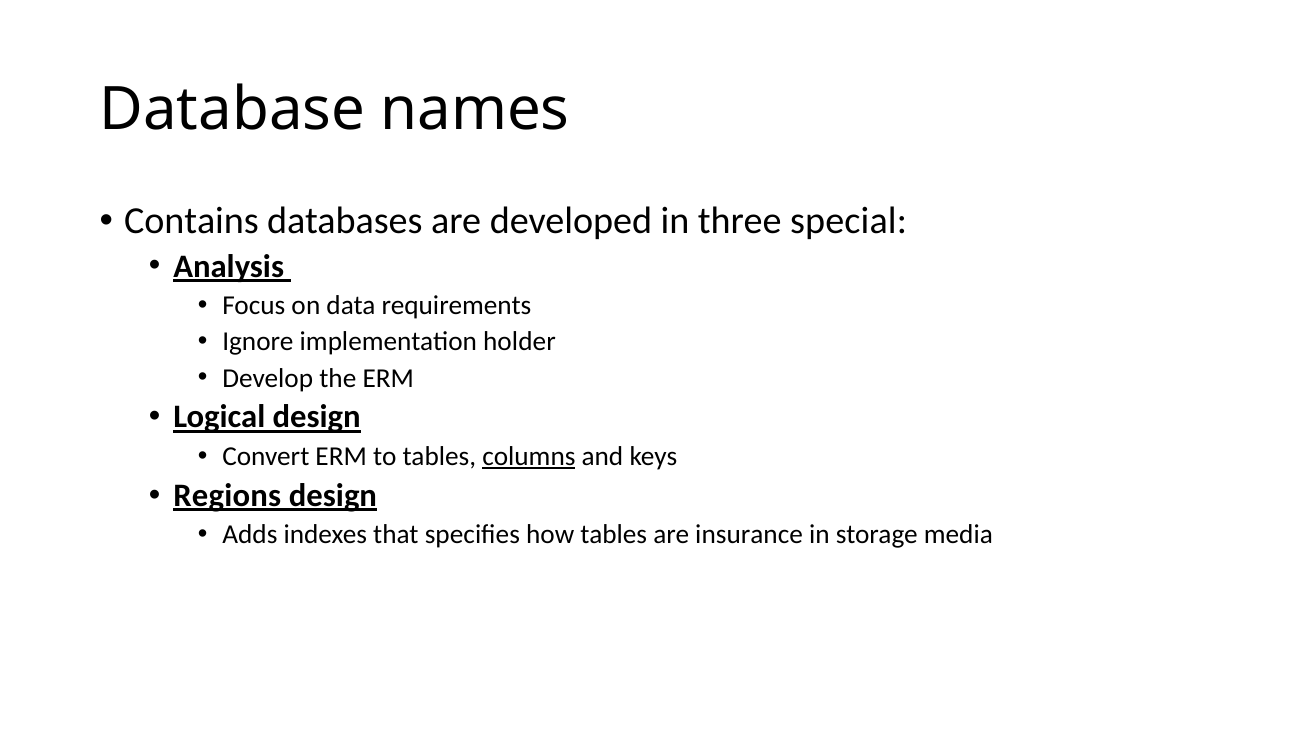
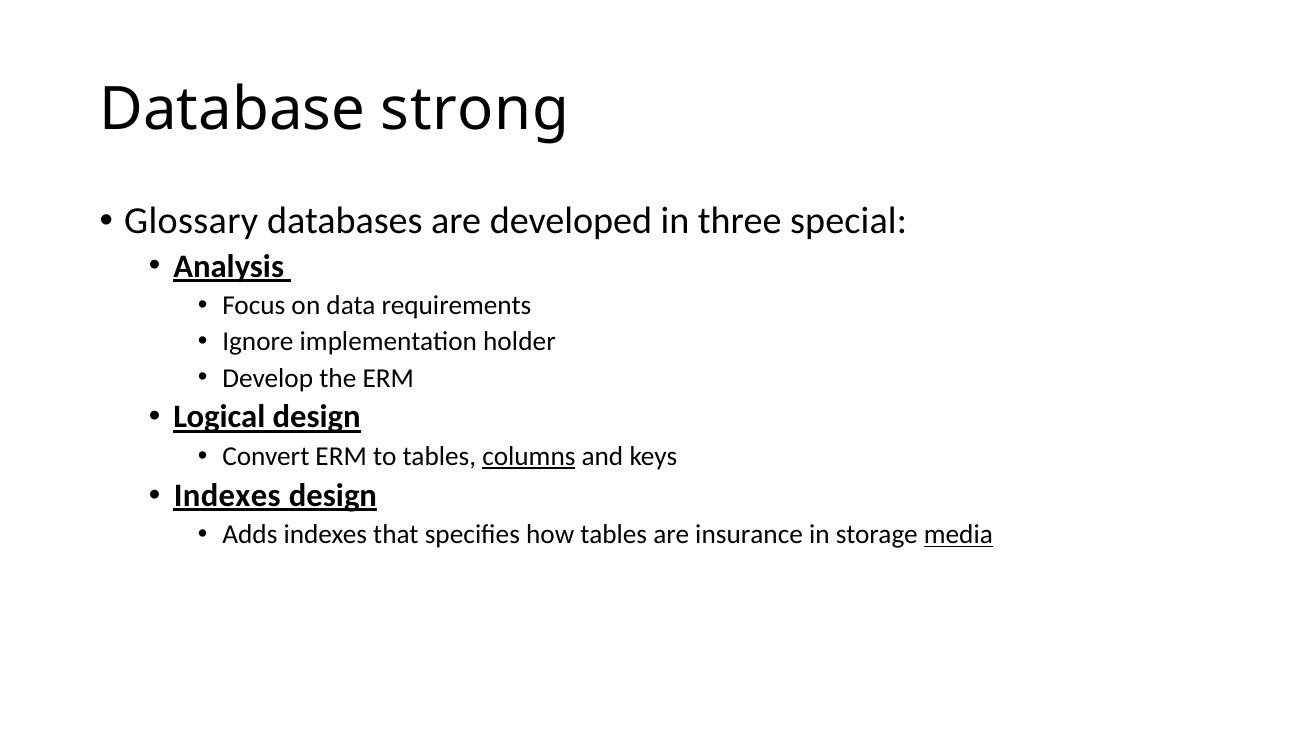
names: names -> strong (475, 110)
Contains: Contains -> Glossary (191, 221)
Regions: Regions -> Indexes (227, 495)
media underline: none -> present (958, 535)
